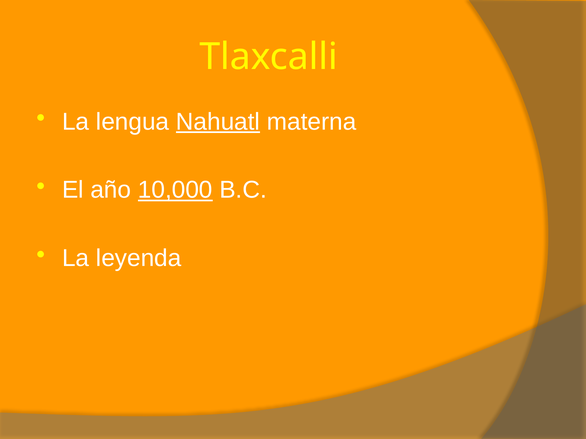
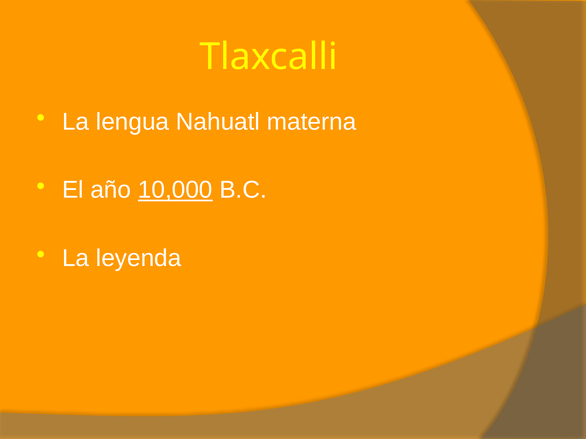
Nahuatl underline: present -> none (218, 122)
